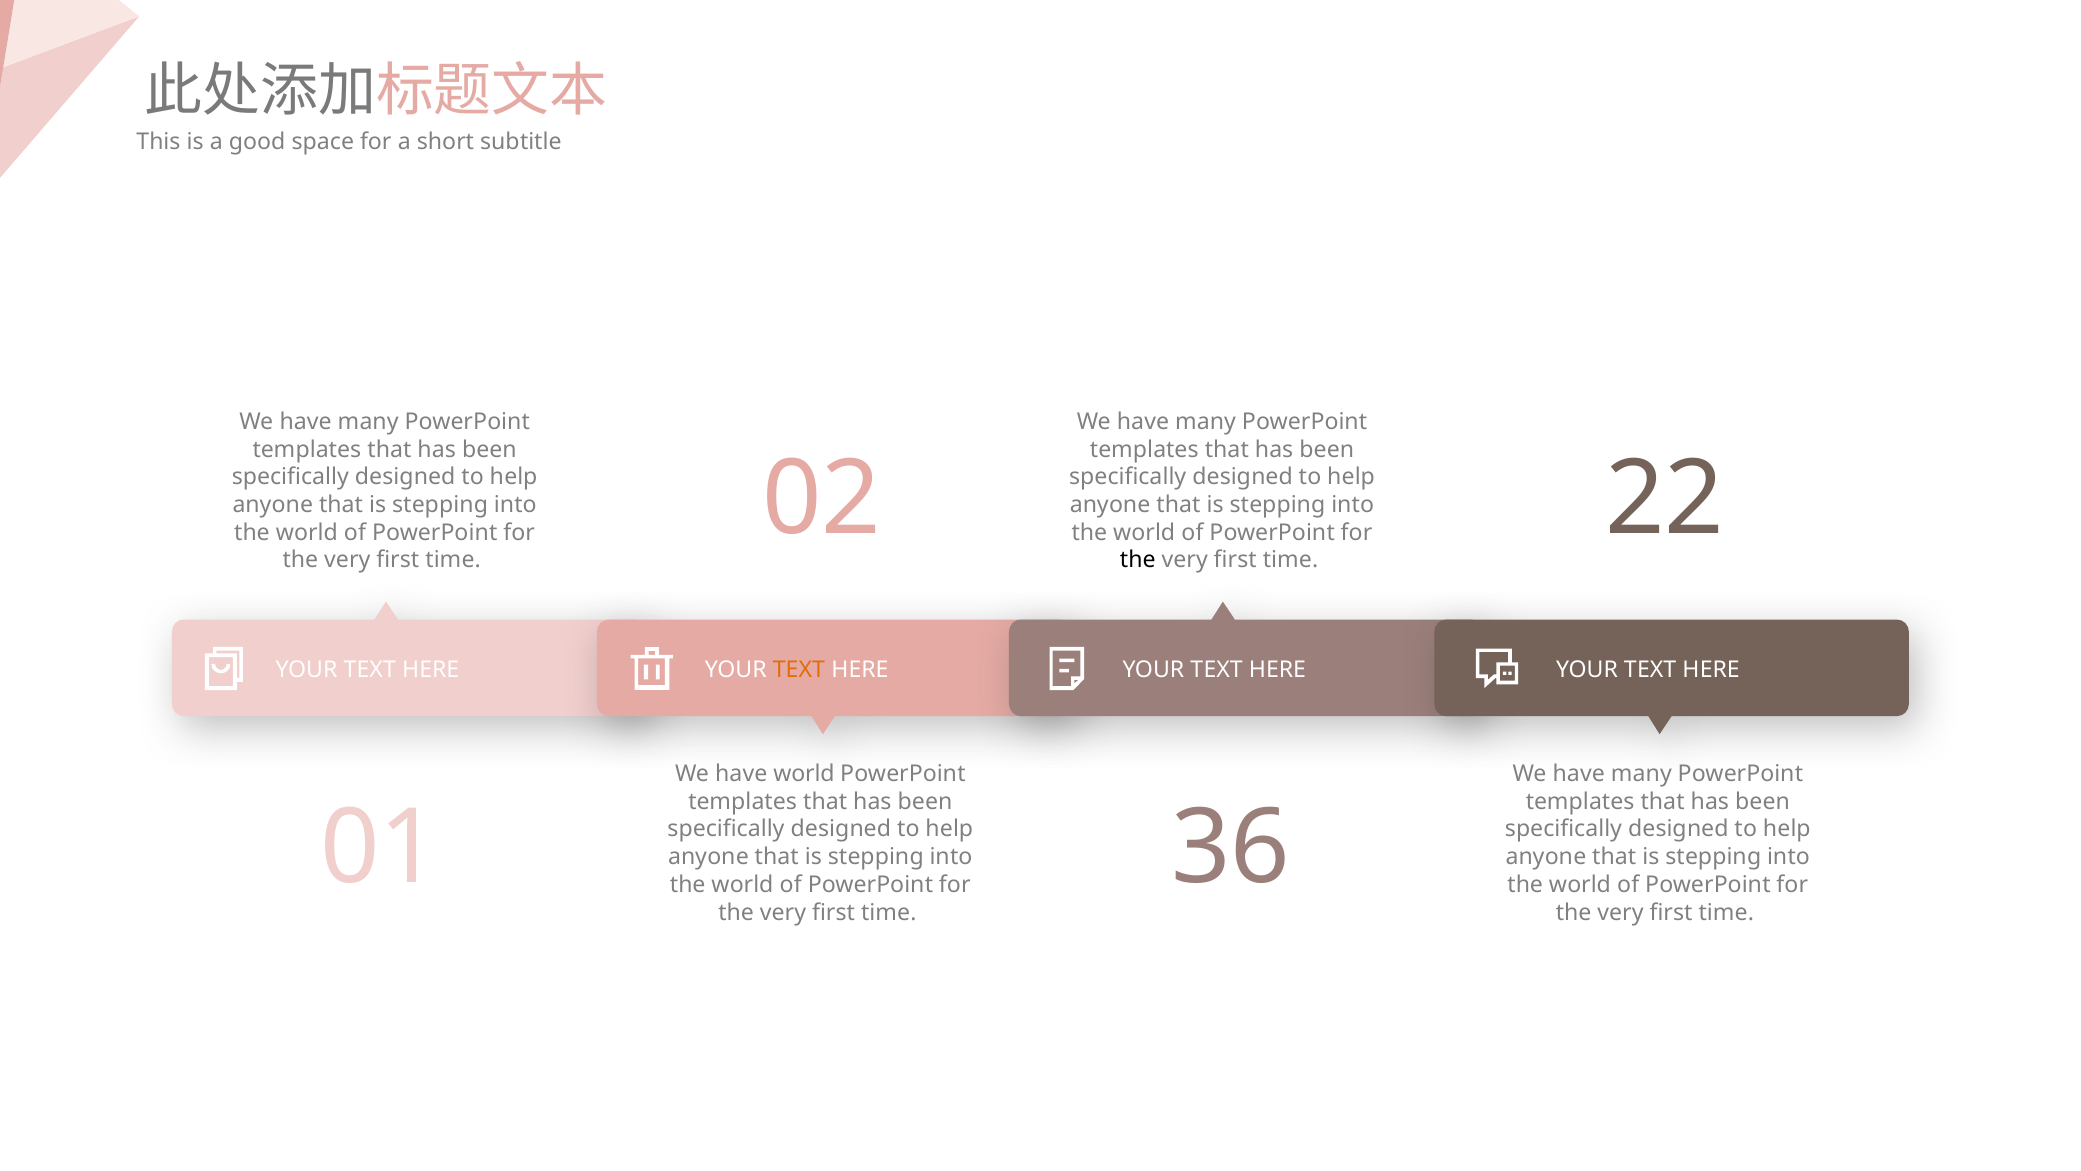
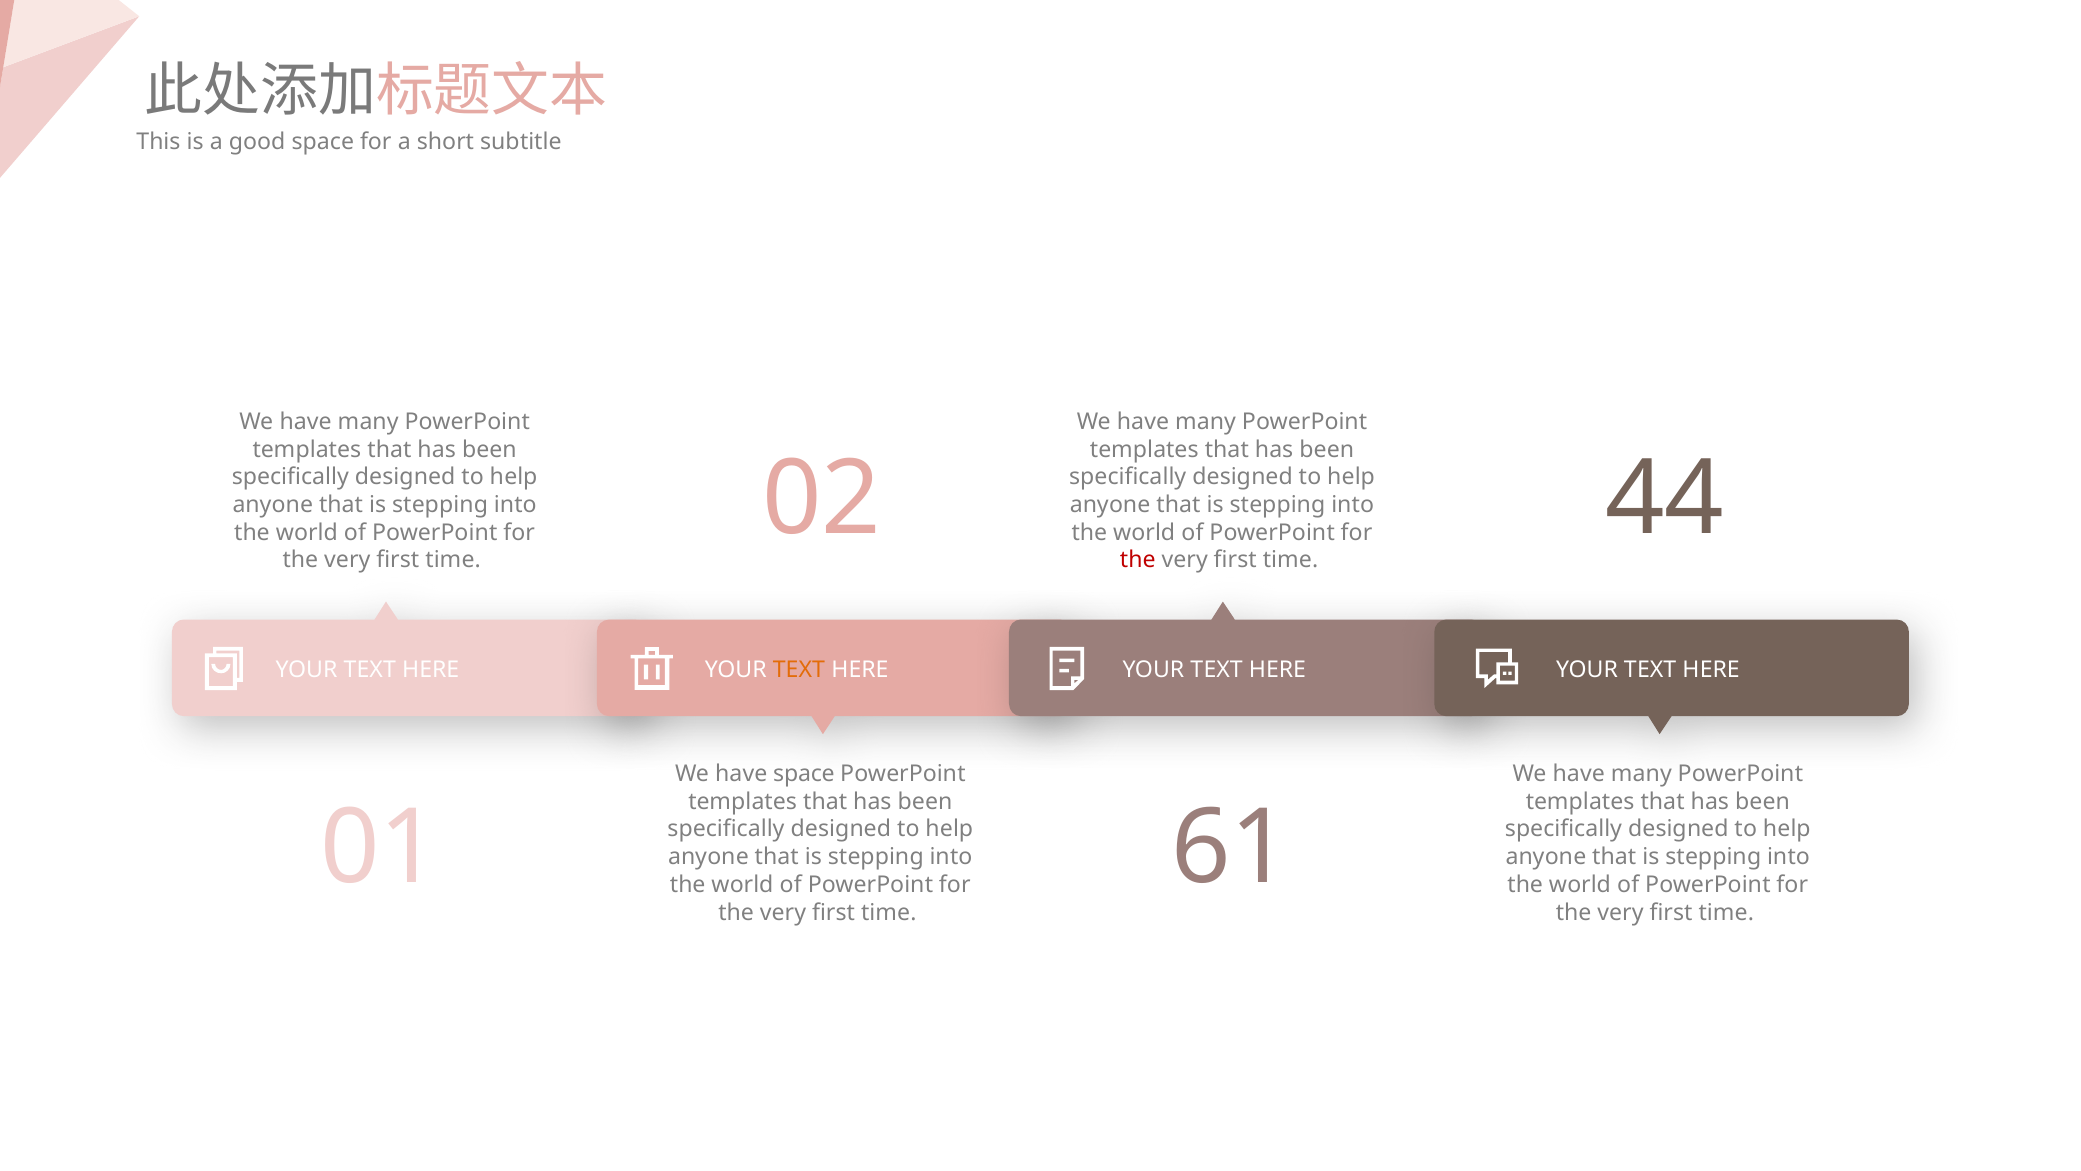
22: 22 -> 44 (1665, 499)
the colour: black -> red (1138, 560)
have world: world -> space (804, 774)
36: 36 -> 61 (1231, 848)
